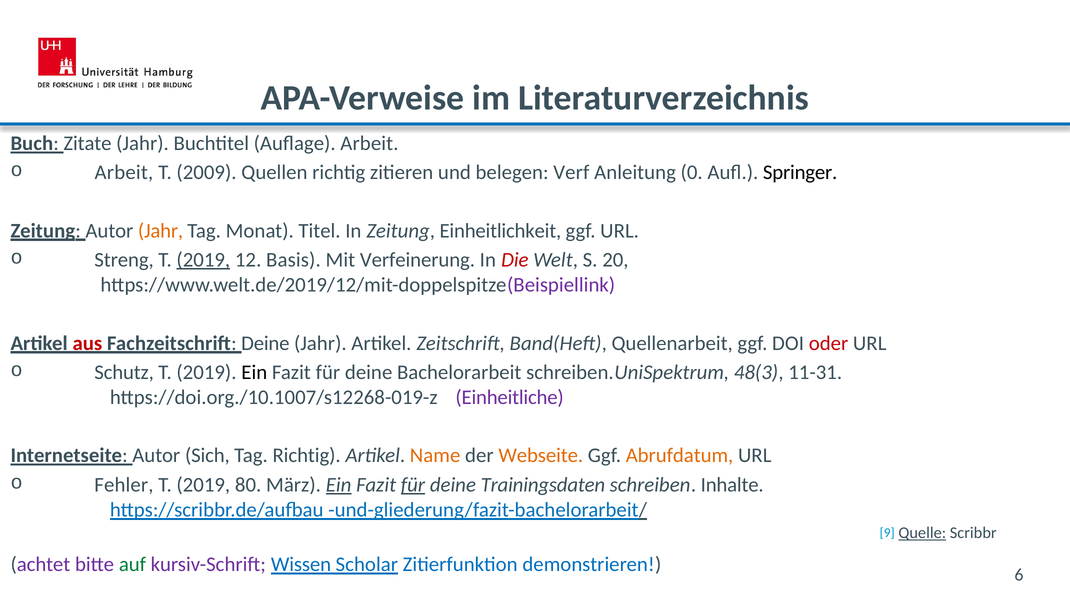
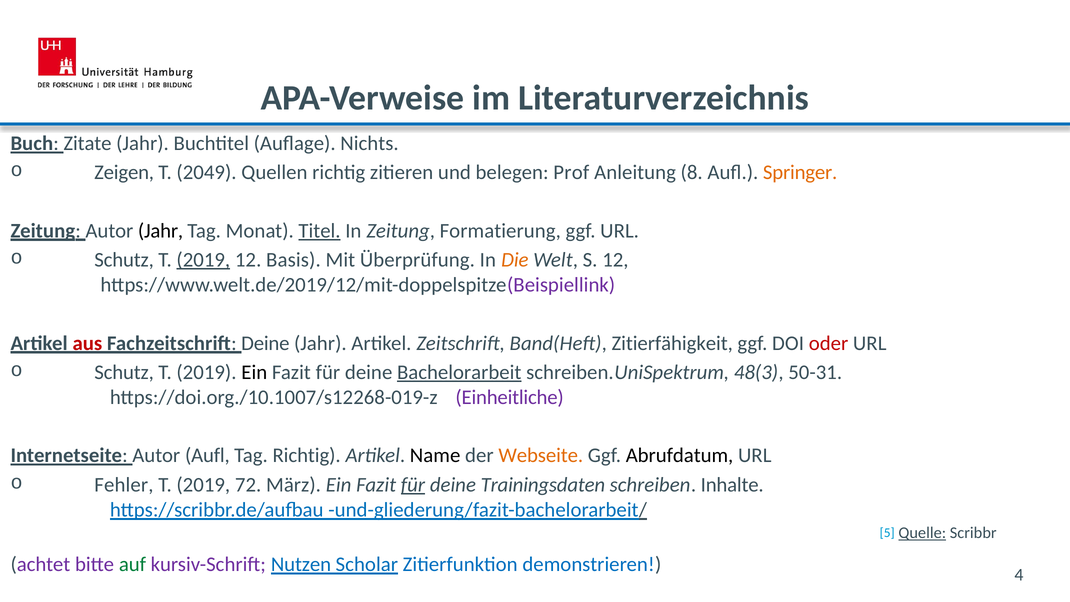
Auflage Arbeit: Arbeit -> Nichts (370, 143)
Arbeit: Arbeit -> Zeigen (124, 172)
2009: 2009 -> 2049 (207, 172)
Verf: Verf -> Prof (571, 172)
0: 0 -> 8 (692, 172)
Springer colour: black -> orange (800, 172)
Jahr colour: orange -> black (161, 231)
Titel underline: none -> present (320, 231)
Einheitlichkeit: Einheitlichkeit -> Formatierung (500, 231)
Streng: Streng -> Schutz (124, 260)
Verfeinerung: Verfeinerung -> Überprüfung (417, 260)
Die colour: red -> orange (515, 260)
S 20: 20 -> 12 (615, 260)
Quellenarbeit: Quellenarbeit -> Zitierfähigkeit (672, 343)
Bachelorarbeit underline: none -> present (459, 372)
11-31: 11-31 -> 50-31 (815, 372)
Autor Sich: Sich -> Aufl (207, 456)
Name colour: orange -> black (435, 456)
Abrufdatum colour: orange -> black (680, 456)
80: 80 -> 72 (248, 485)
Ein underline: present -> none (339, 485)
9: 9 -> 5 (887, 533)
Wissen: Wissen -> Nutzen (301, 564)
6: 6 -> 4 (1019, 575)
